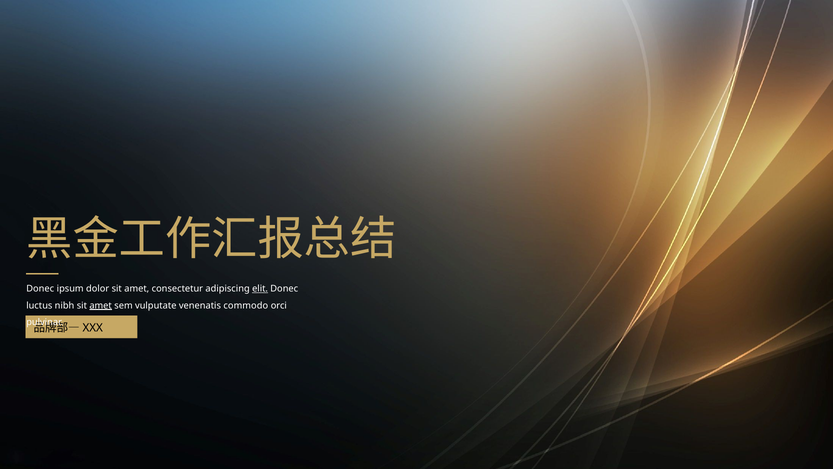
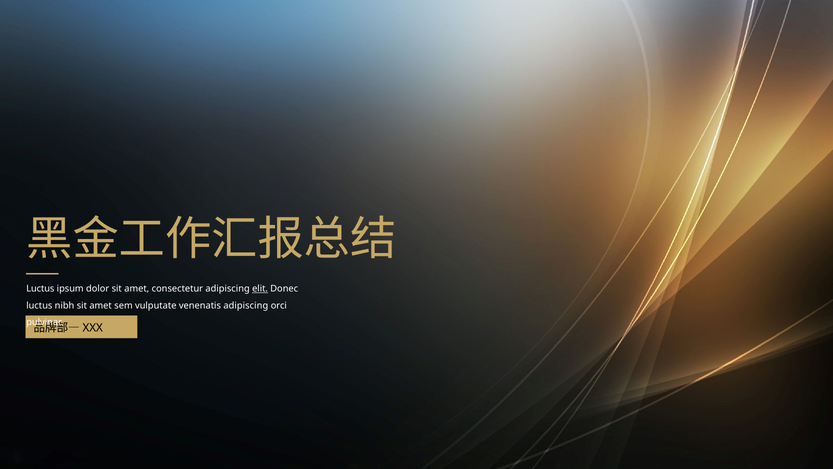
Donec: Donec -> Luctus (40, 289)
amet underline: present -> none (101, 305)
venenatis commodo: commodo -> adipiscing (246, 305)
